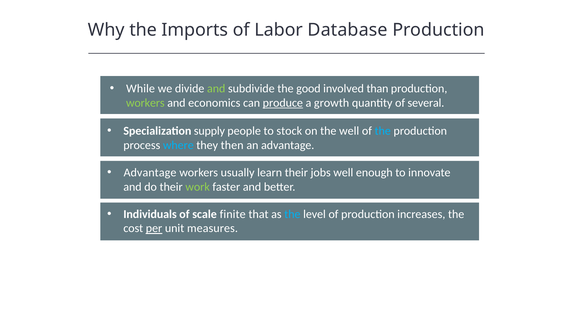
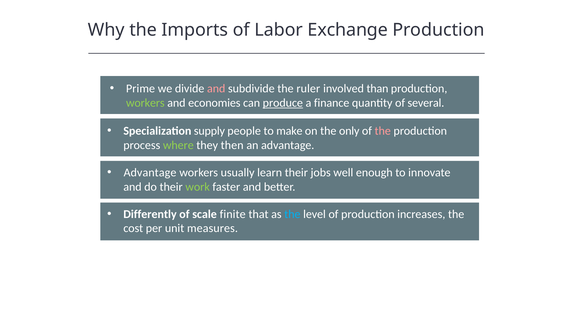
Database: Database -> Exchange (348, 30)
While: While -> Prime (141, 89)
and colour: light green -> pink (216, 89)
good: good -> ruler (308, 89)
economics: economics -> economies (214, 103)
growth: growth -> finance (332, 103)
stock: stock -> make (289, 131)
the well: well -> only (349, 131)
the colour: light blue -> pink (383, 131)
where colour: light blue -> light green (178, 145)
Individuals: Individuals -> Differently (150, 214)
per underline: present -> none (154, 229)
